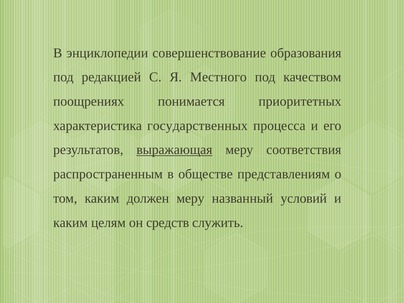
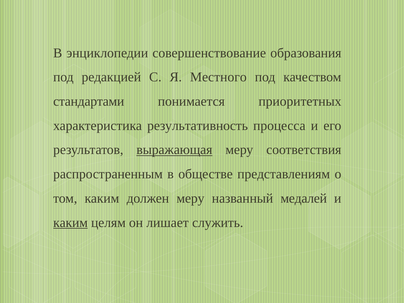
поощрениях: поощрениях -> стандартами (89, 101)
государственных: государственных -> результативность (198, 126)
условий: условий -> медалей (304, 198)
каким underline: none -> present (70, 223)
средств: средств -> лишает (168, 223)
